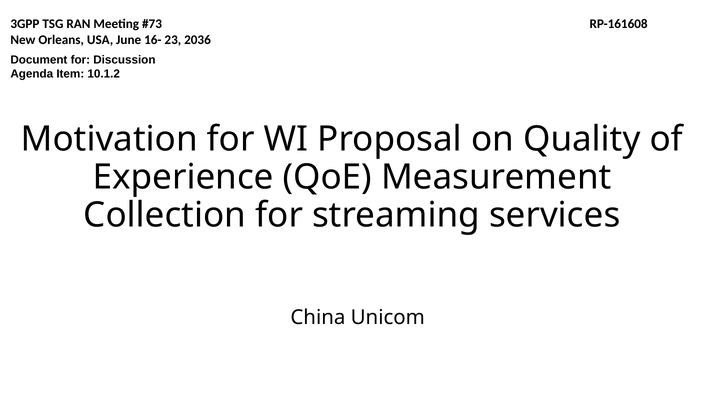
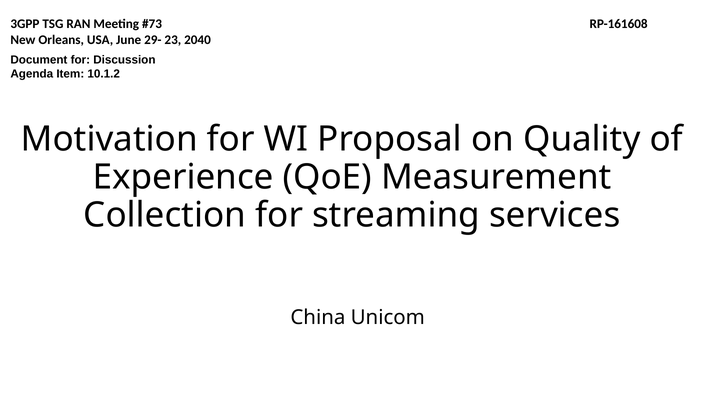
16-: 16- -> 29- (153, 40)
2036: 2036 -> 2040 (197, 40)
